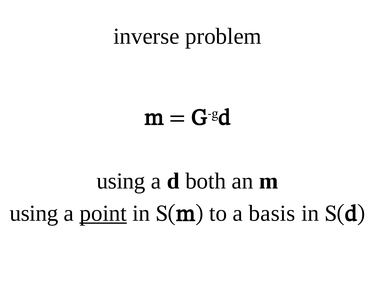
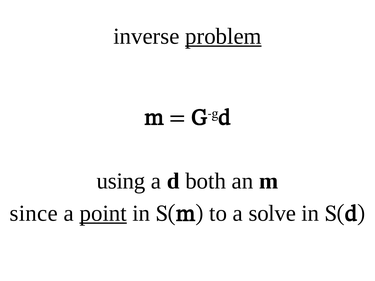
problem underline: none -> present (223, 36)
using: using -> since (34, 213)
basis: basis -> solve (272, 213)
